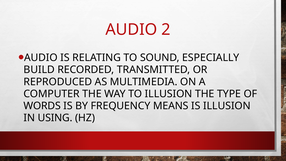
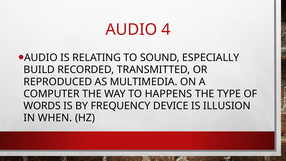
2: 2 -> 4 (166, 30)
TO ILLUSION: ILLUSION -> HAPPENS (169, 94)
MEANS: MEANS -> DEVICE (171, 106)
USING: USING -> WHEN (55, 118)
